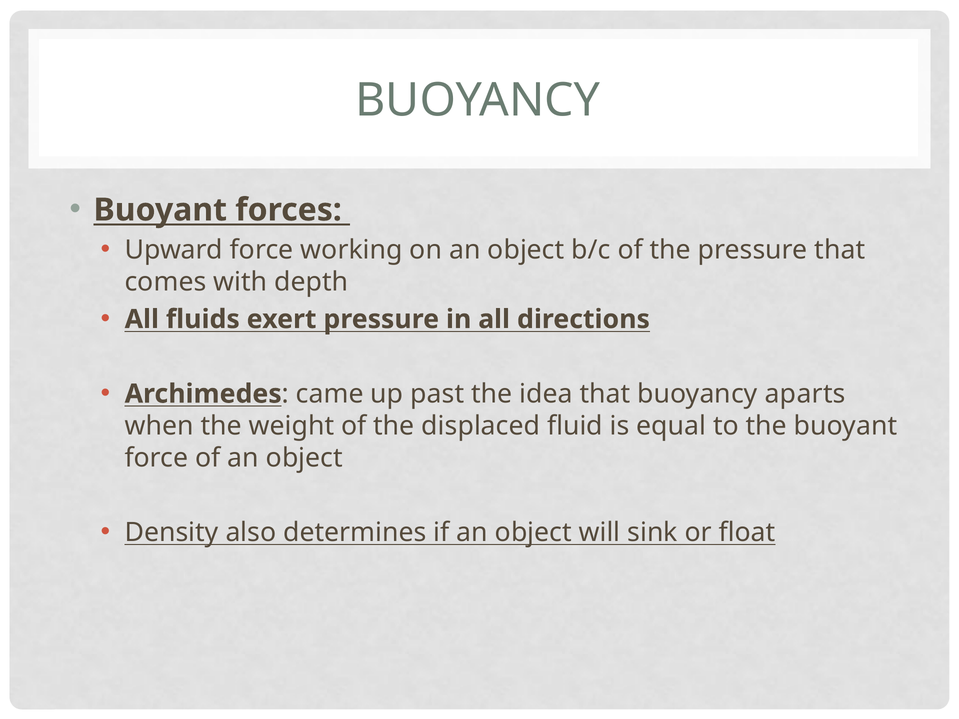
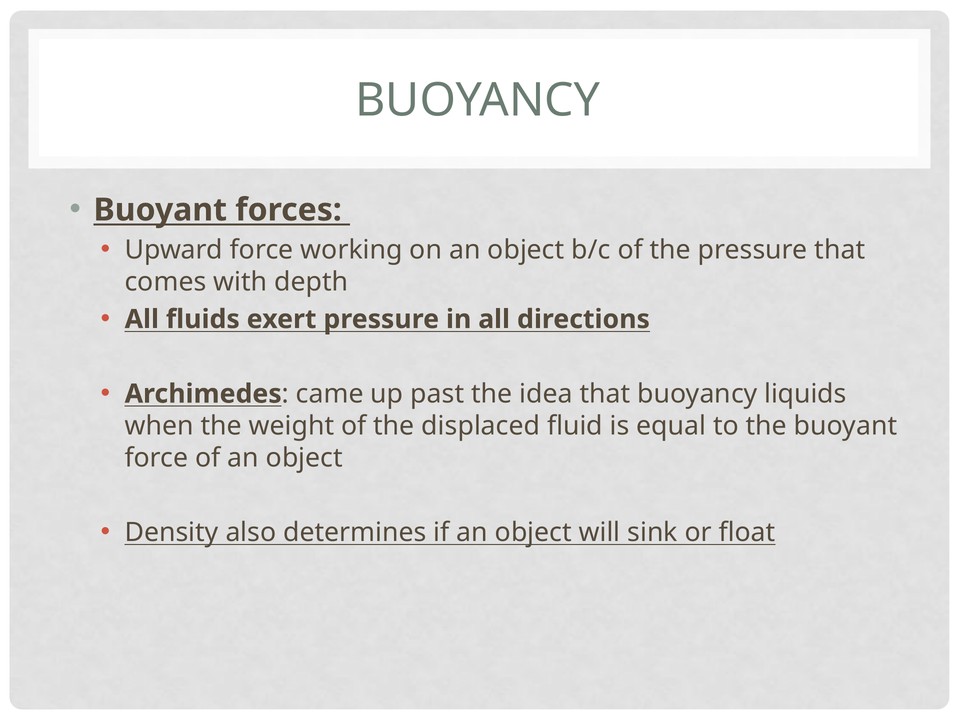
aparts: aparts -> liquids (805, 394)
